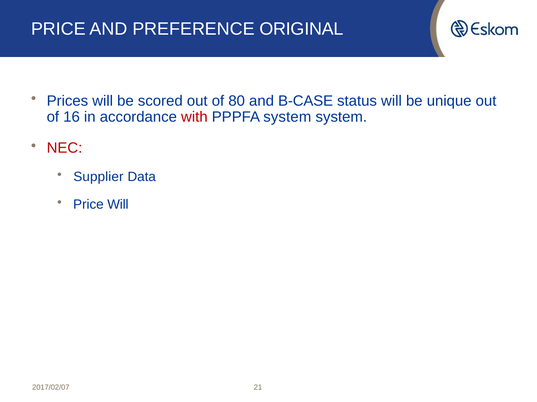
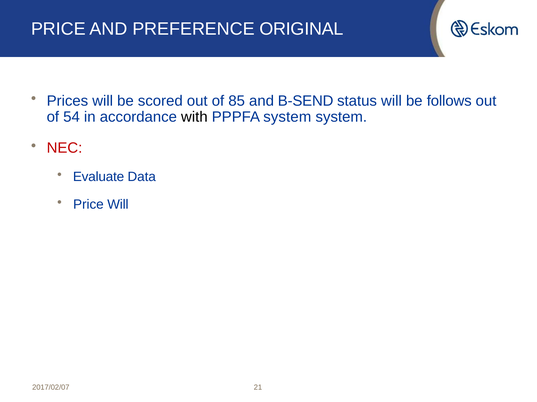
80: 80 -> 85 (237, 101)
B-CASE: B-CASE -> B-SEND (306, 101)
unique: unique -> follows (449, 101)
16: 16 -> 54 (72, 117)
with colour: red -> black (194, 117)
Supplier: Supplier -> Evaluate (99, 177)
